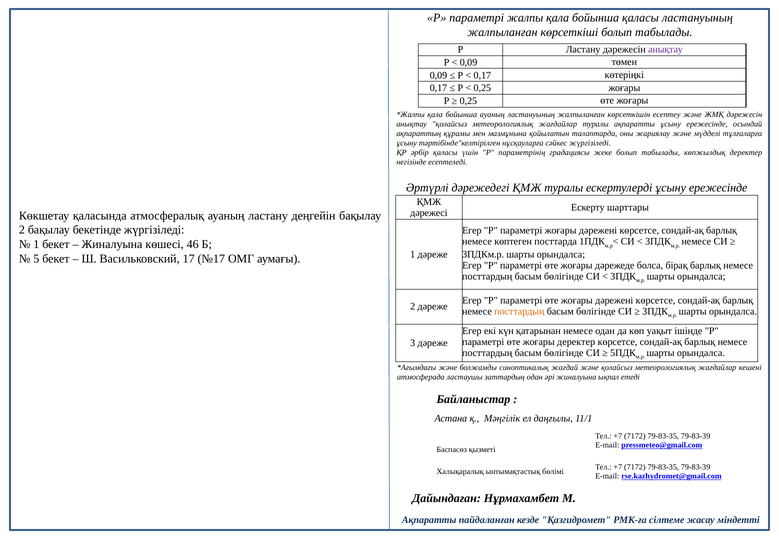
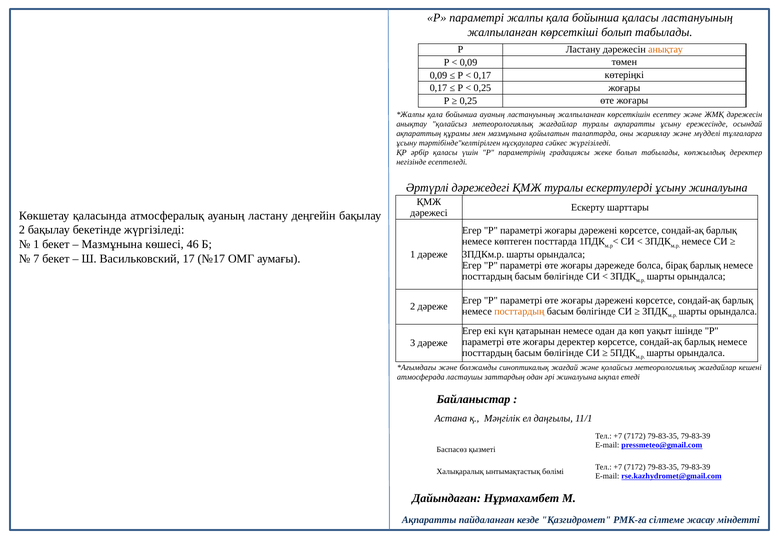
анықтау colour: purple -> orange (666, 50)
ескертулерді ұсыну ережесінде: ережесінде -> жиналуына (718, 188)
Жиналуына: Жиналуына -> Мазмұнына (112, 245)
5: 5 -> 7 (36, 259)
